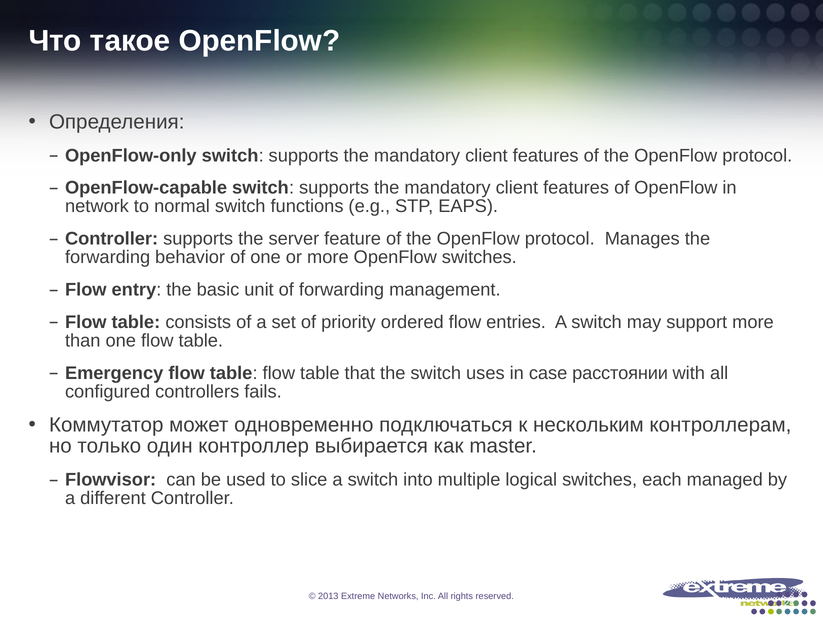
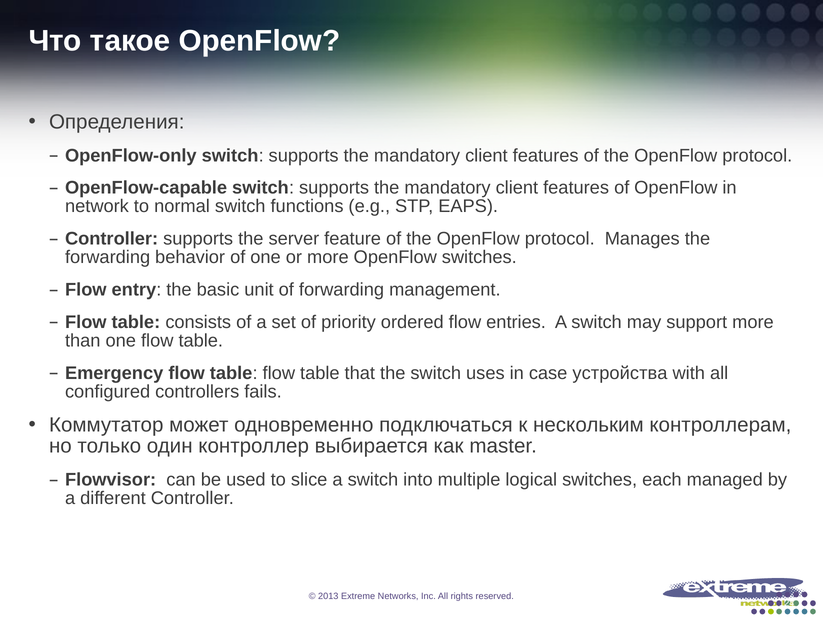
расстоянии: расстоянии -> устройства (620, 373)
